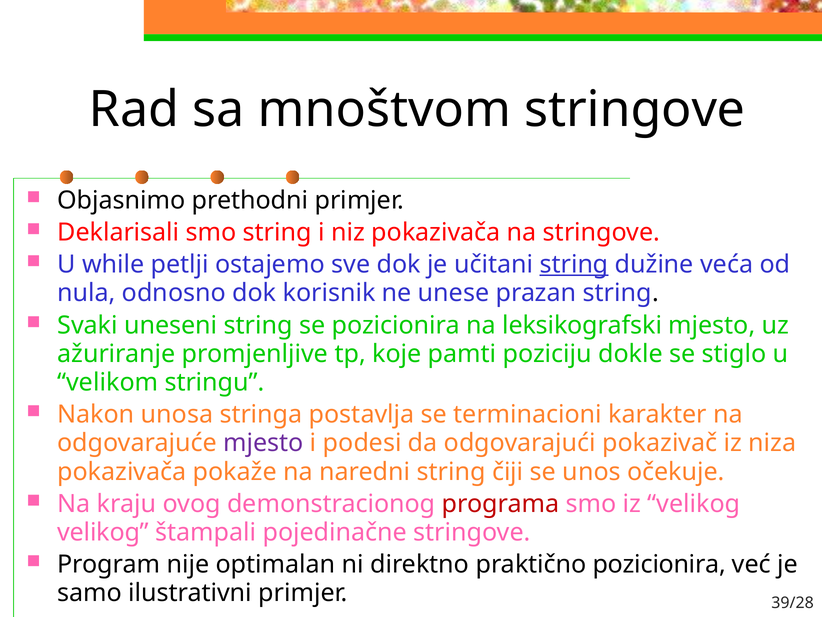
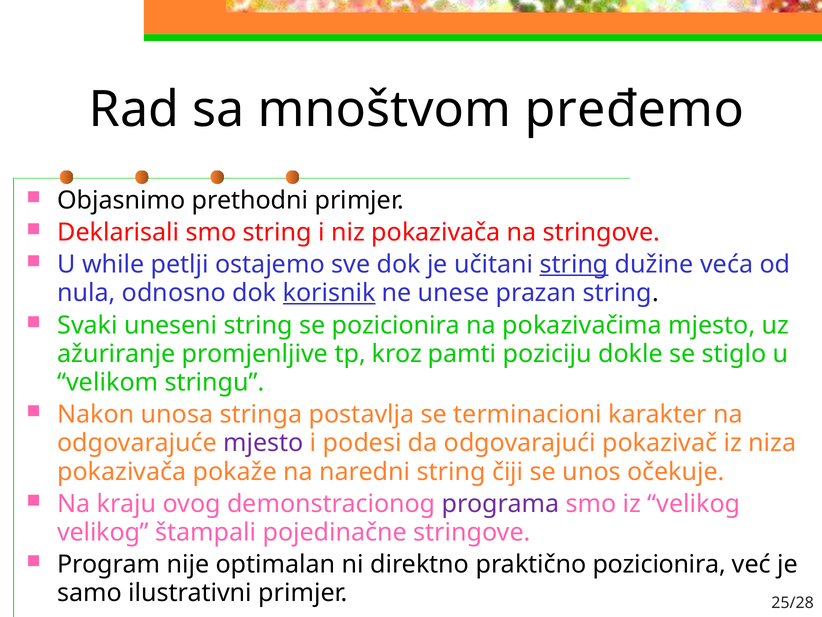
mnoštvom stringove: stringove -> pređemo (634, 110)
korisnik underline: none -> present (329, 293)
leksikografski: leksikografski -> pokazivačima (582, 325)
koje: koje -> kroz (397, 354)
programa colour: red -> purple (501, 503)
39/28: 39/28 -> 25/28 (793, 603)
